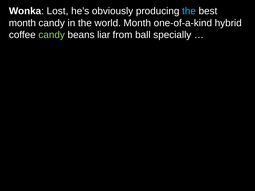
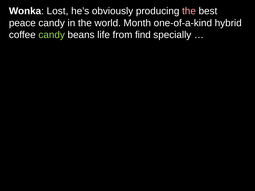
the colour: light blue -> pink (189, 11)
month: month -> peace (22, 23)
liar: liar -> life (104, 35)
ball: ball -> find (143, 35)
